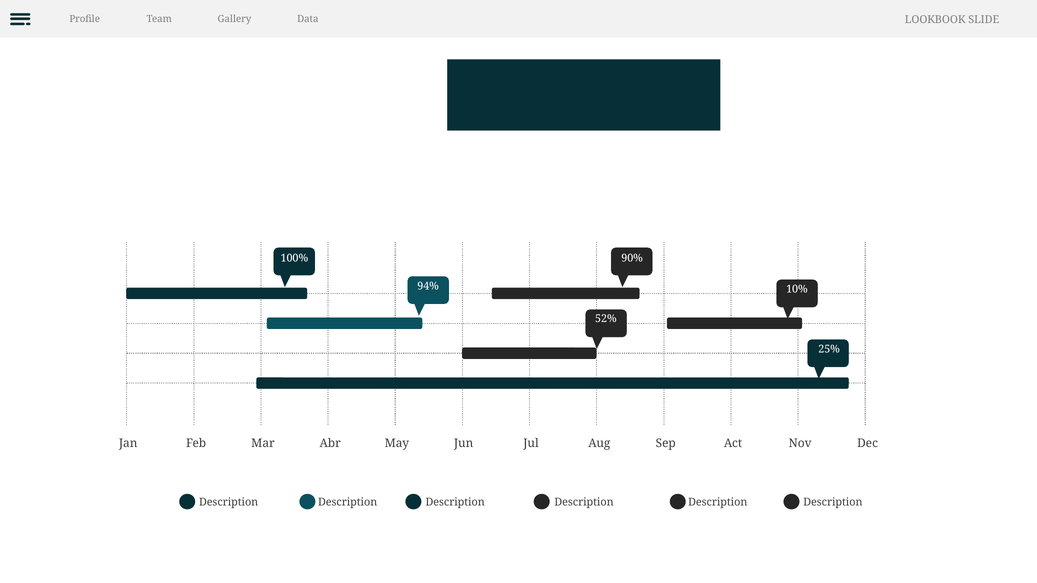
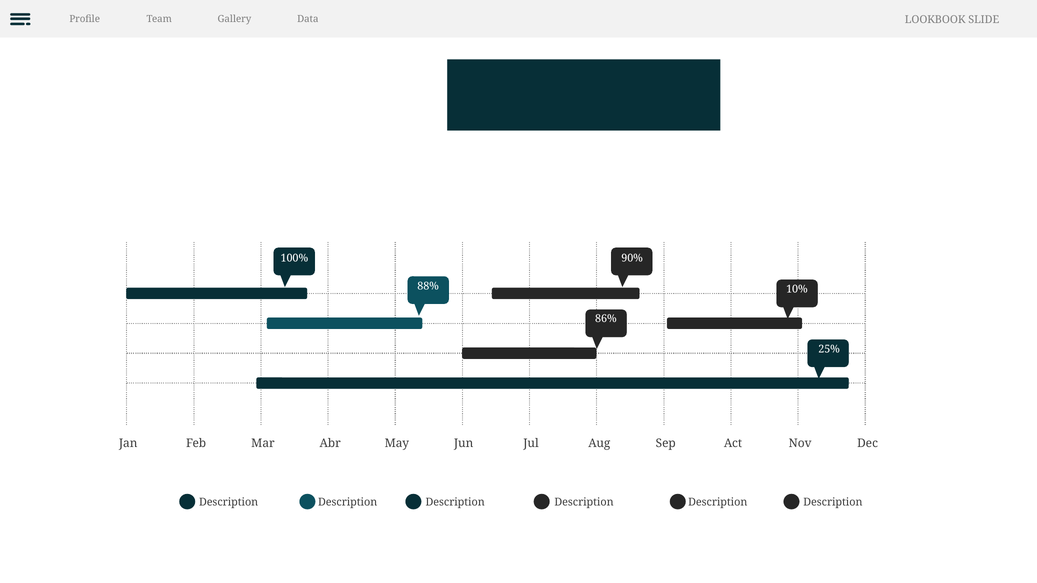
94%: 94% -> 88% (428, 287)
52%: 52% -> 86% (606, 319)
